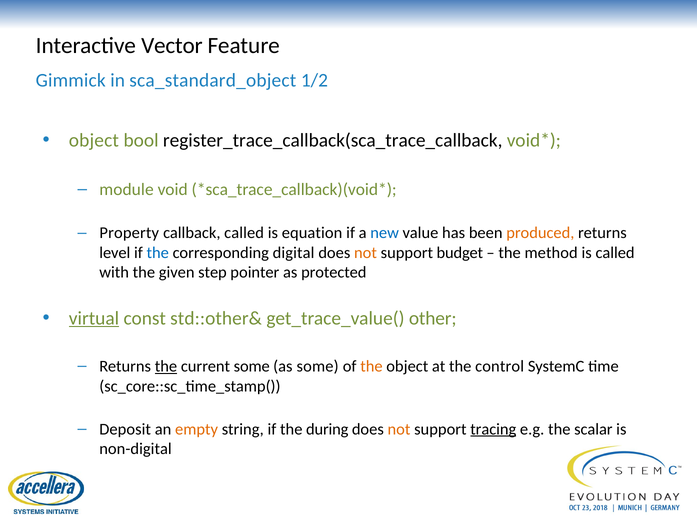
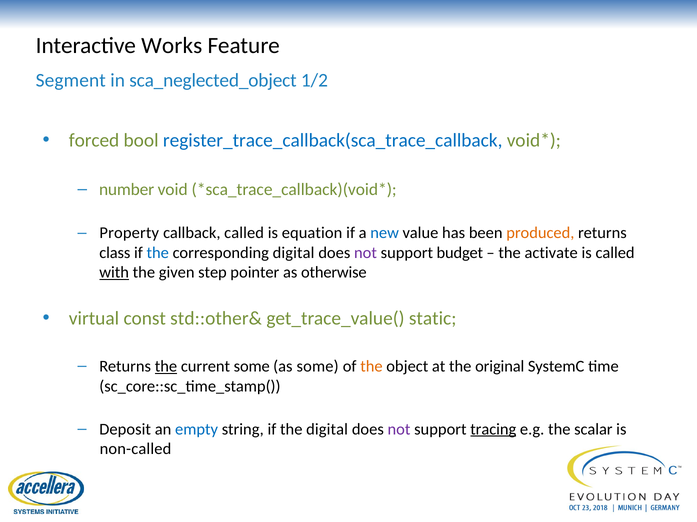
Vector: Vector -> Works (172, 46)
Gimmick: Gimmick -> Segment (71, 80)
sca_standard_object: sca_standard_object -> sca_neglected_object (213, 80)
object: object -> forced (94, 141)
register_trace_callback(sca_trace_callback colour: black -> blue (333, 141)
module: module -> number (127, 190)
level: level -> class (115, 253)
not colour: orange -> purple (365, 253)
method: method -> activate (551, 253)
with underline: none -> present (114, 273)
protected: protected -> otherwise (334, 273)
virtual underline: present -> none (94, 319)
other: other -> static (433, 319)
control: control -> original (500, 367)
empty colour: orange -> blue (197, 430)
the during: during -> digital (327, 430)
not colour: orange -> purple (399, 430)
non-digital: non-digital -> non-called (135, 450)
